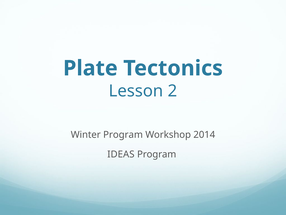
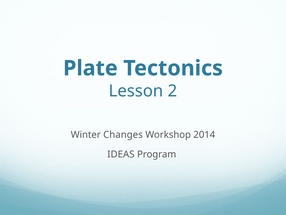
Winter Program: Program -> Changes (123, 135)
